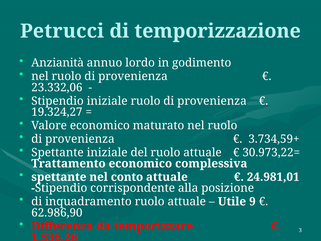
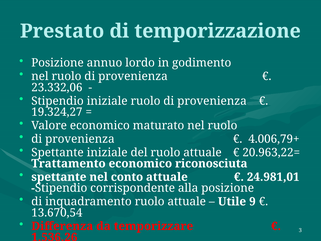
Petrucci: Petrucci -> Prestato (62, 31)
Anzianità: Anzianità -> Posizione (58, 63)
3.734,59+: 3.734,59+ -> 4.006,79+ (274, 139)
30.973,22=: 30.973,22= -> 20.963,22= (271, 152)
complessiva: complessiva -> riconosciuta (211, 163)
62.986,90: 62.986,90 -> 13.670,54 (57, 212)
